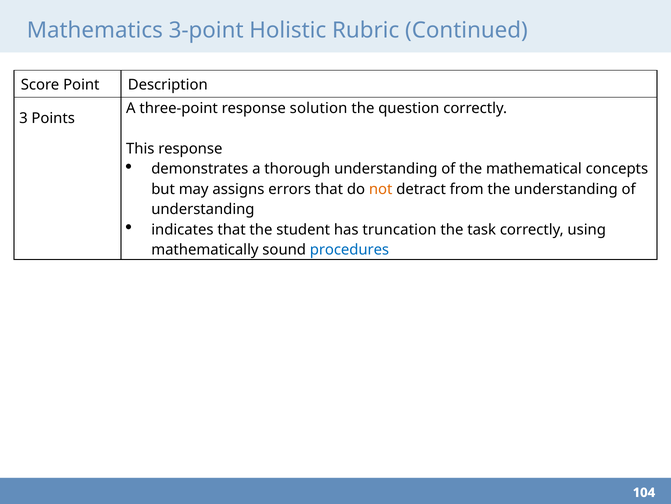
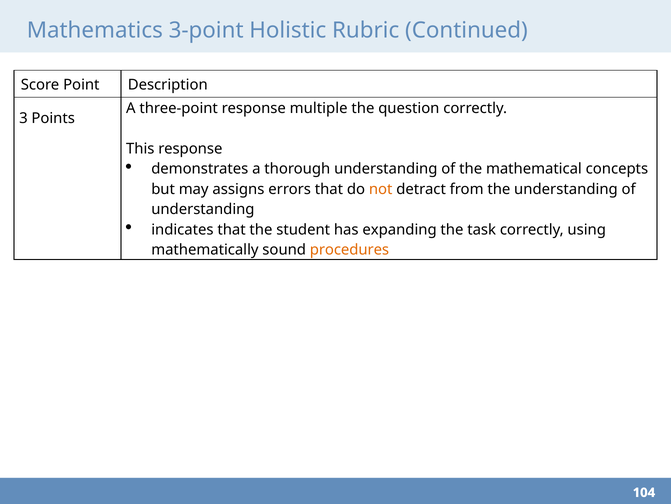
solution: solution -> multiple (319, 108)
truncation: truncation -> expanding (400, 229)
procedures colour: blue -> orange (349, 250)
